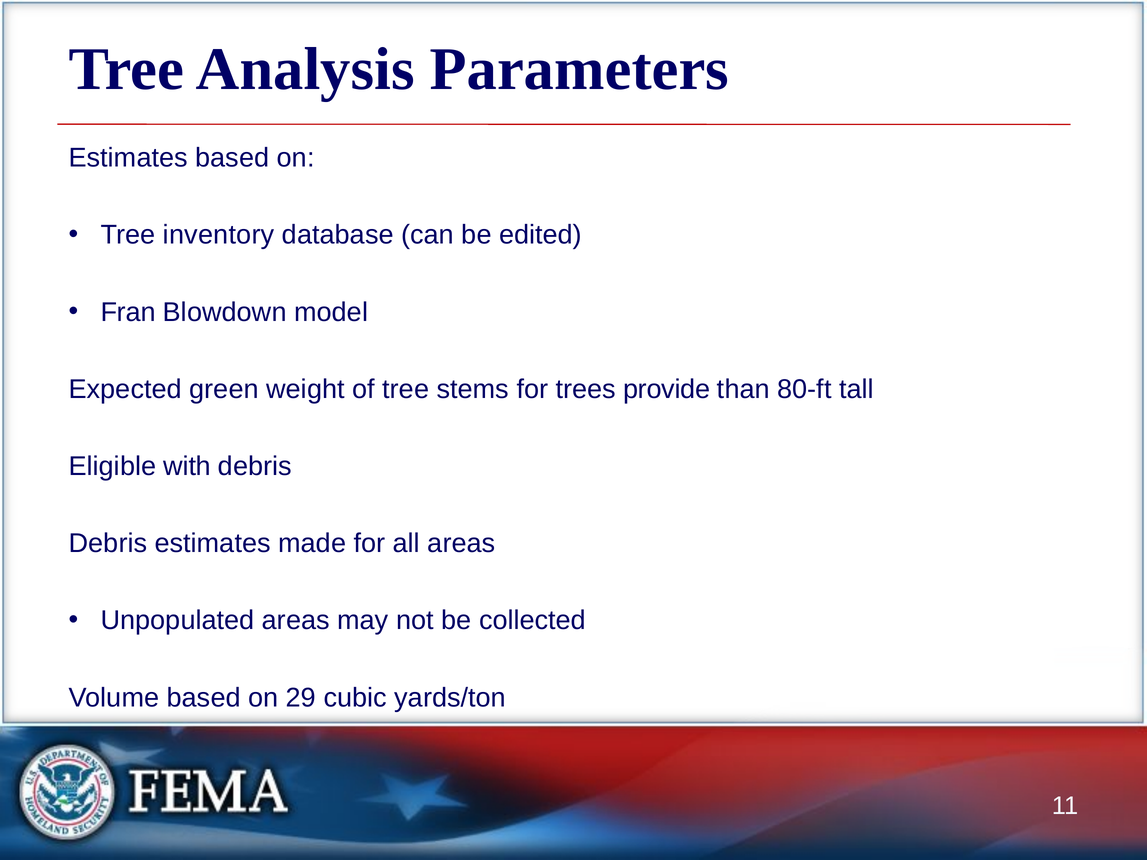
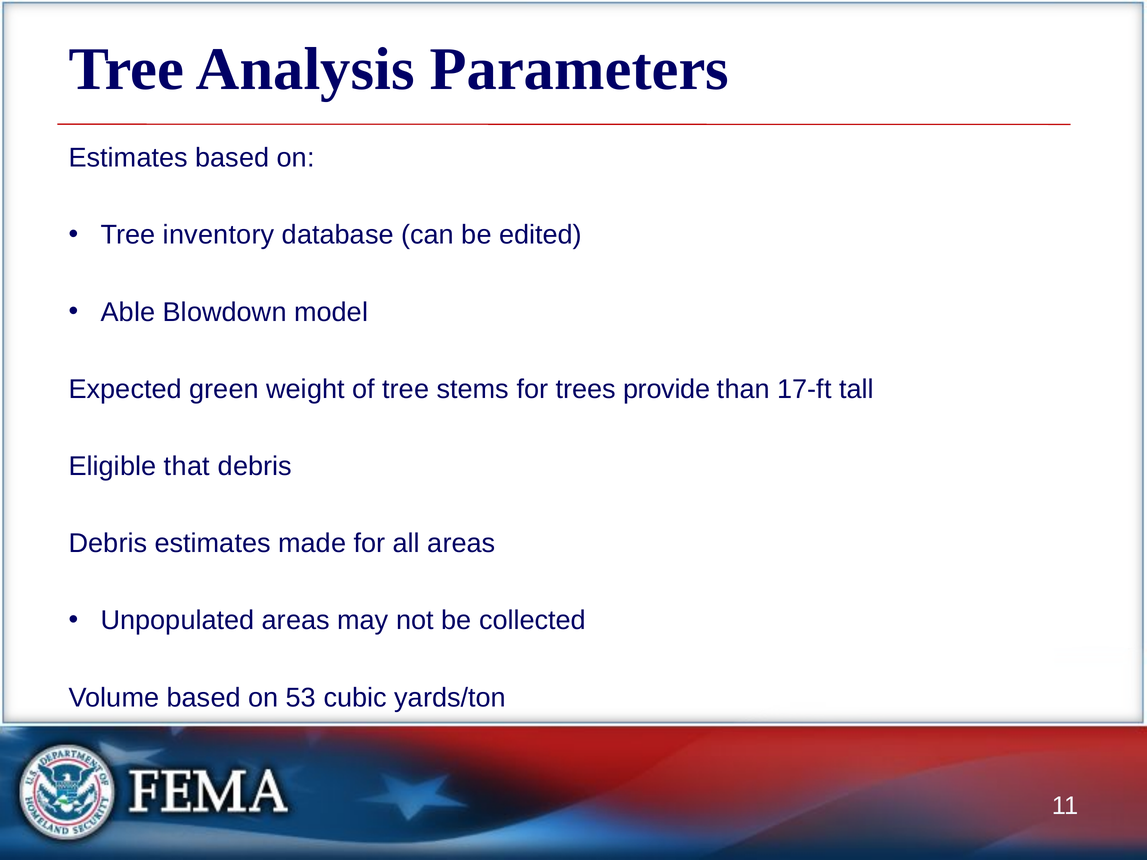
Fran: Fran -> Able (128, 312)
80-ft: 80-ft -> 17-ft (804, 389)
with: with -> that (187, 466)
29: 29 -> 53 (301, 698)
